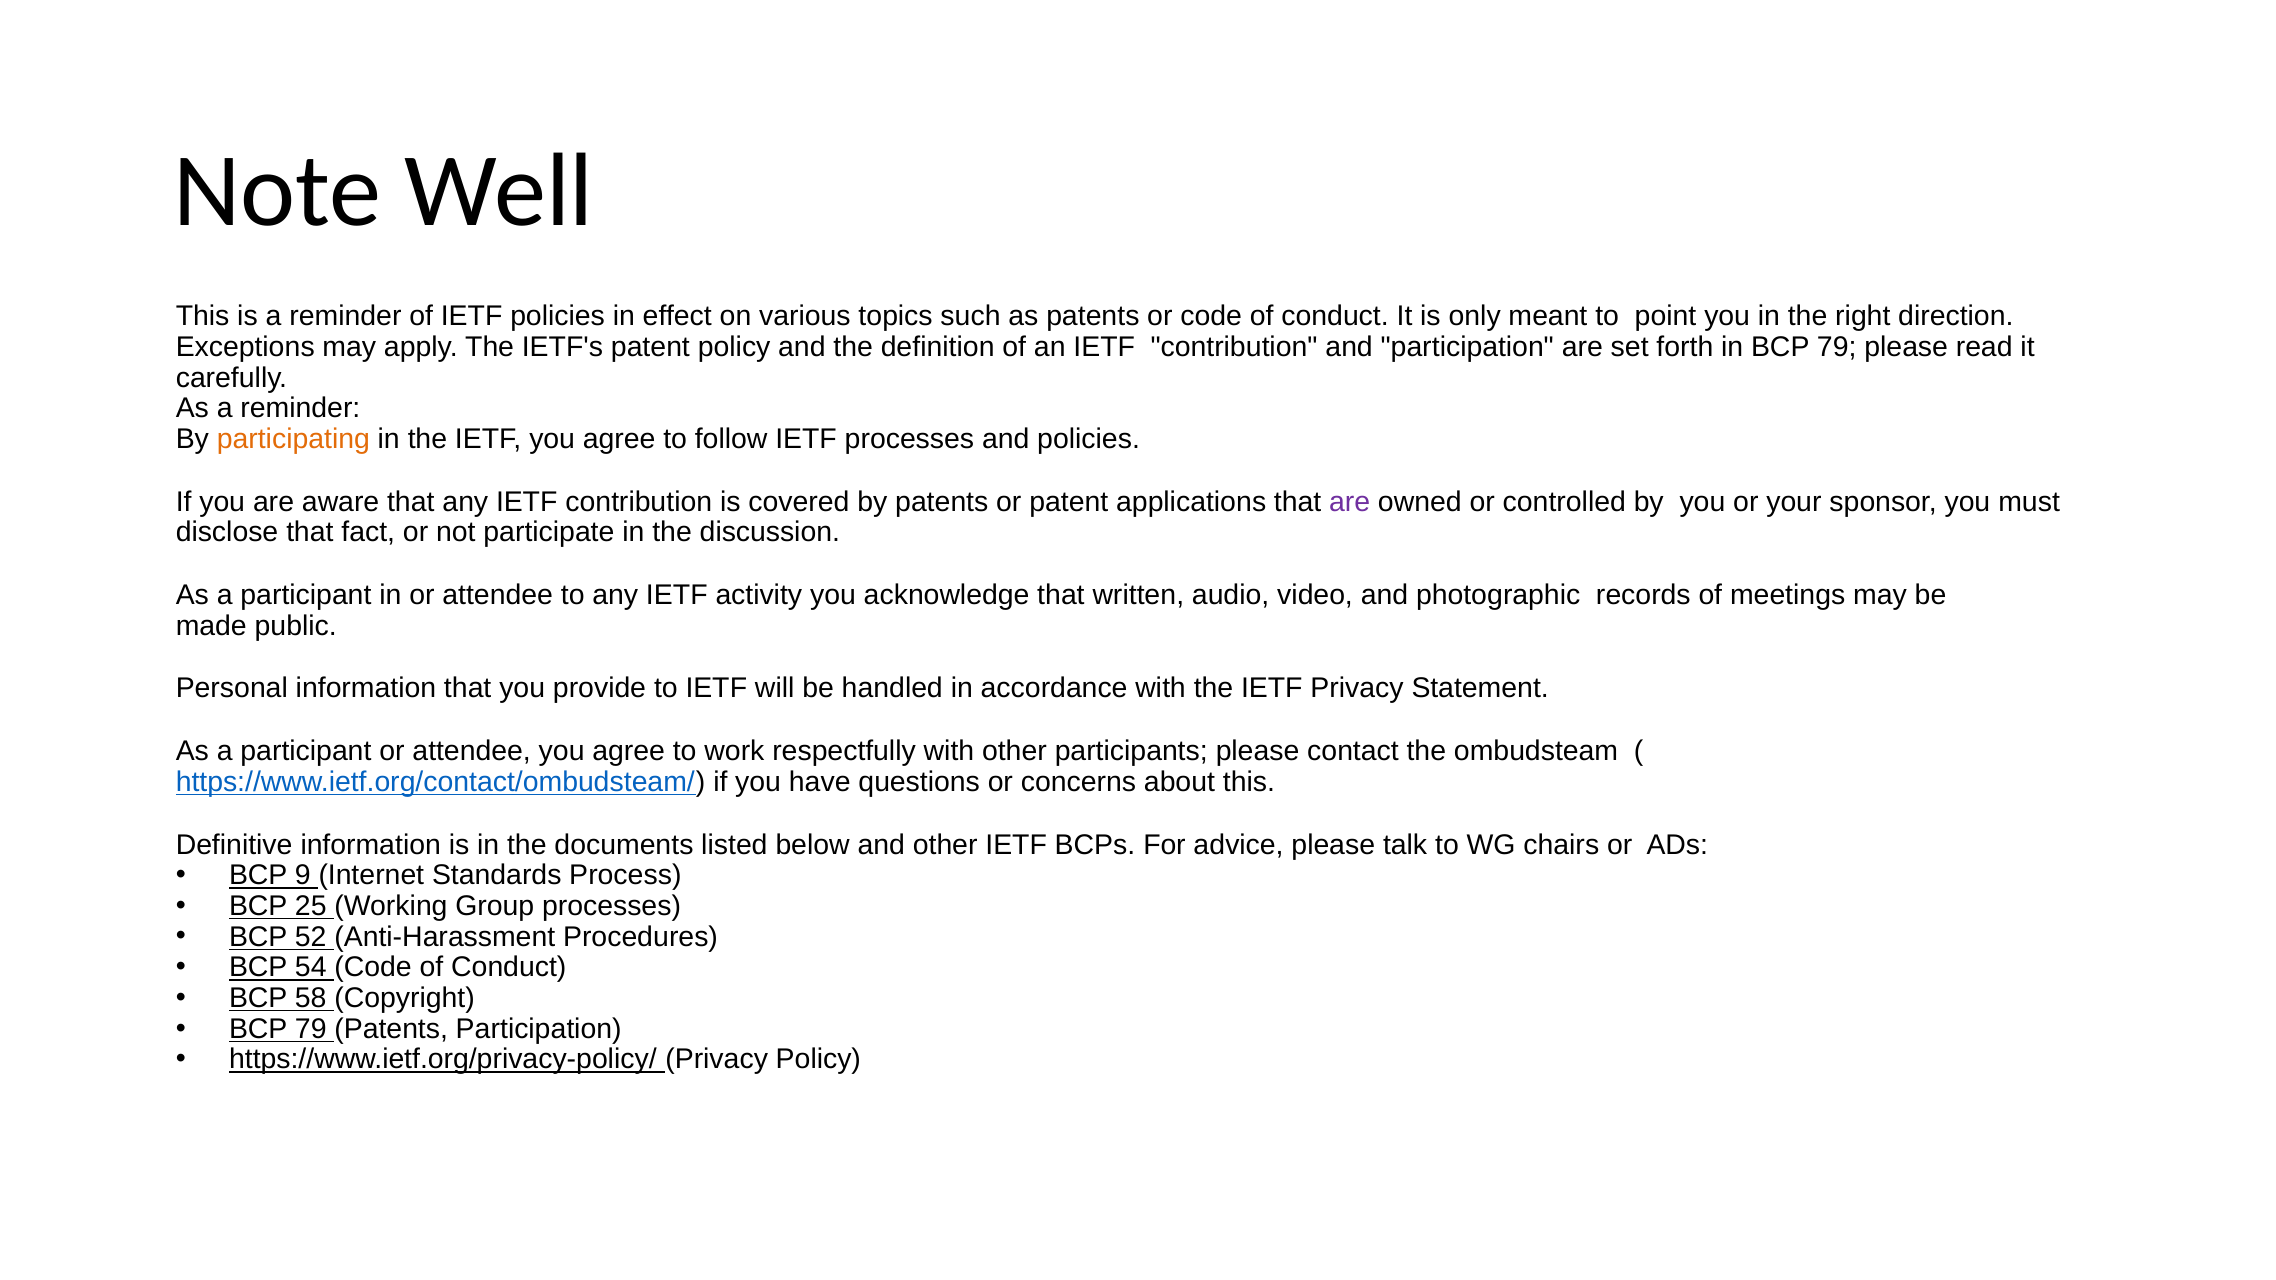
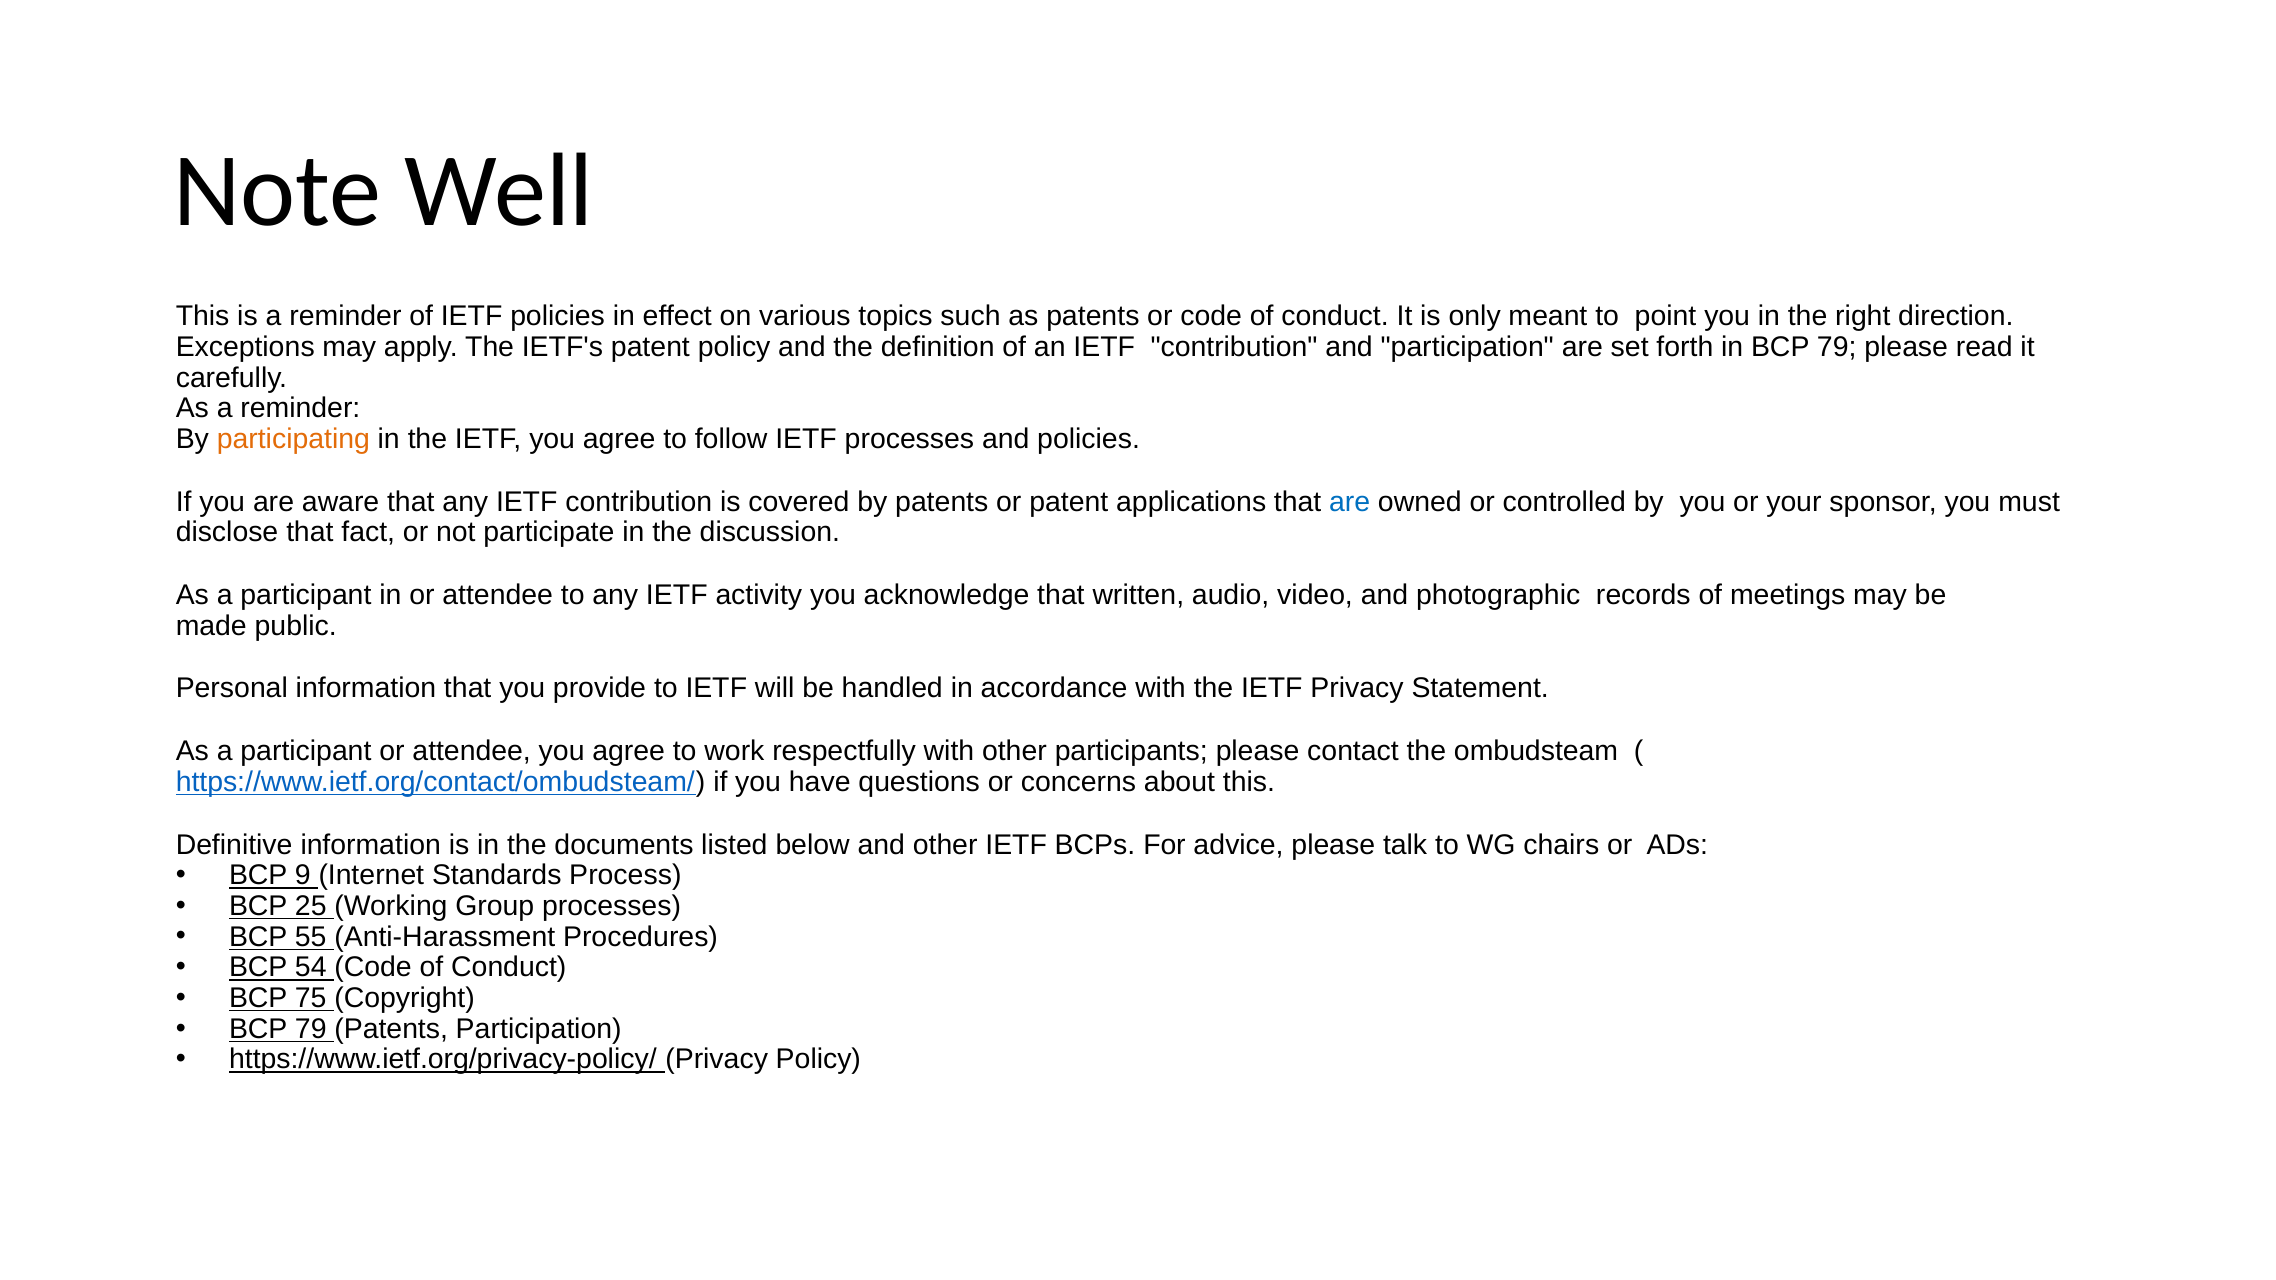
are colour: purple -> blue (1350, 502)
52: 52 -> 55 (311, 937)
58: 58 -> 75 (311, 998)
